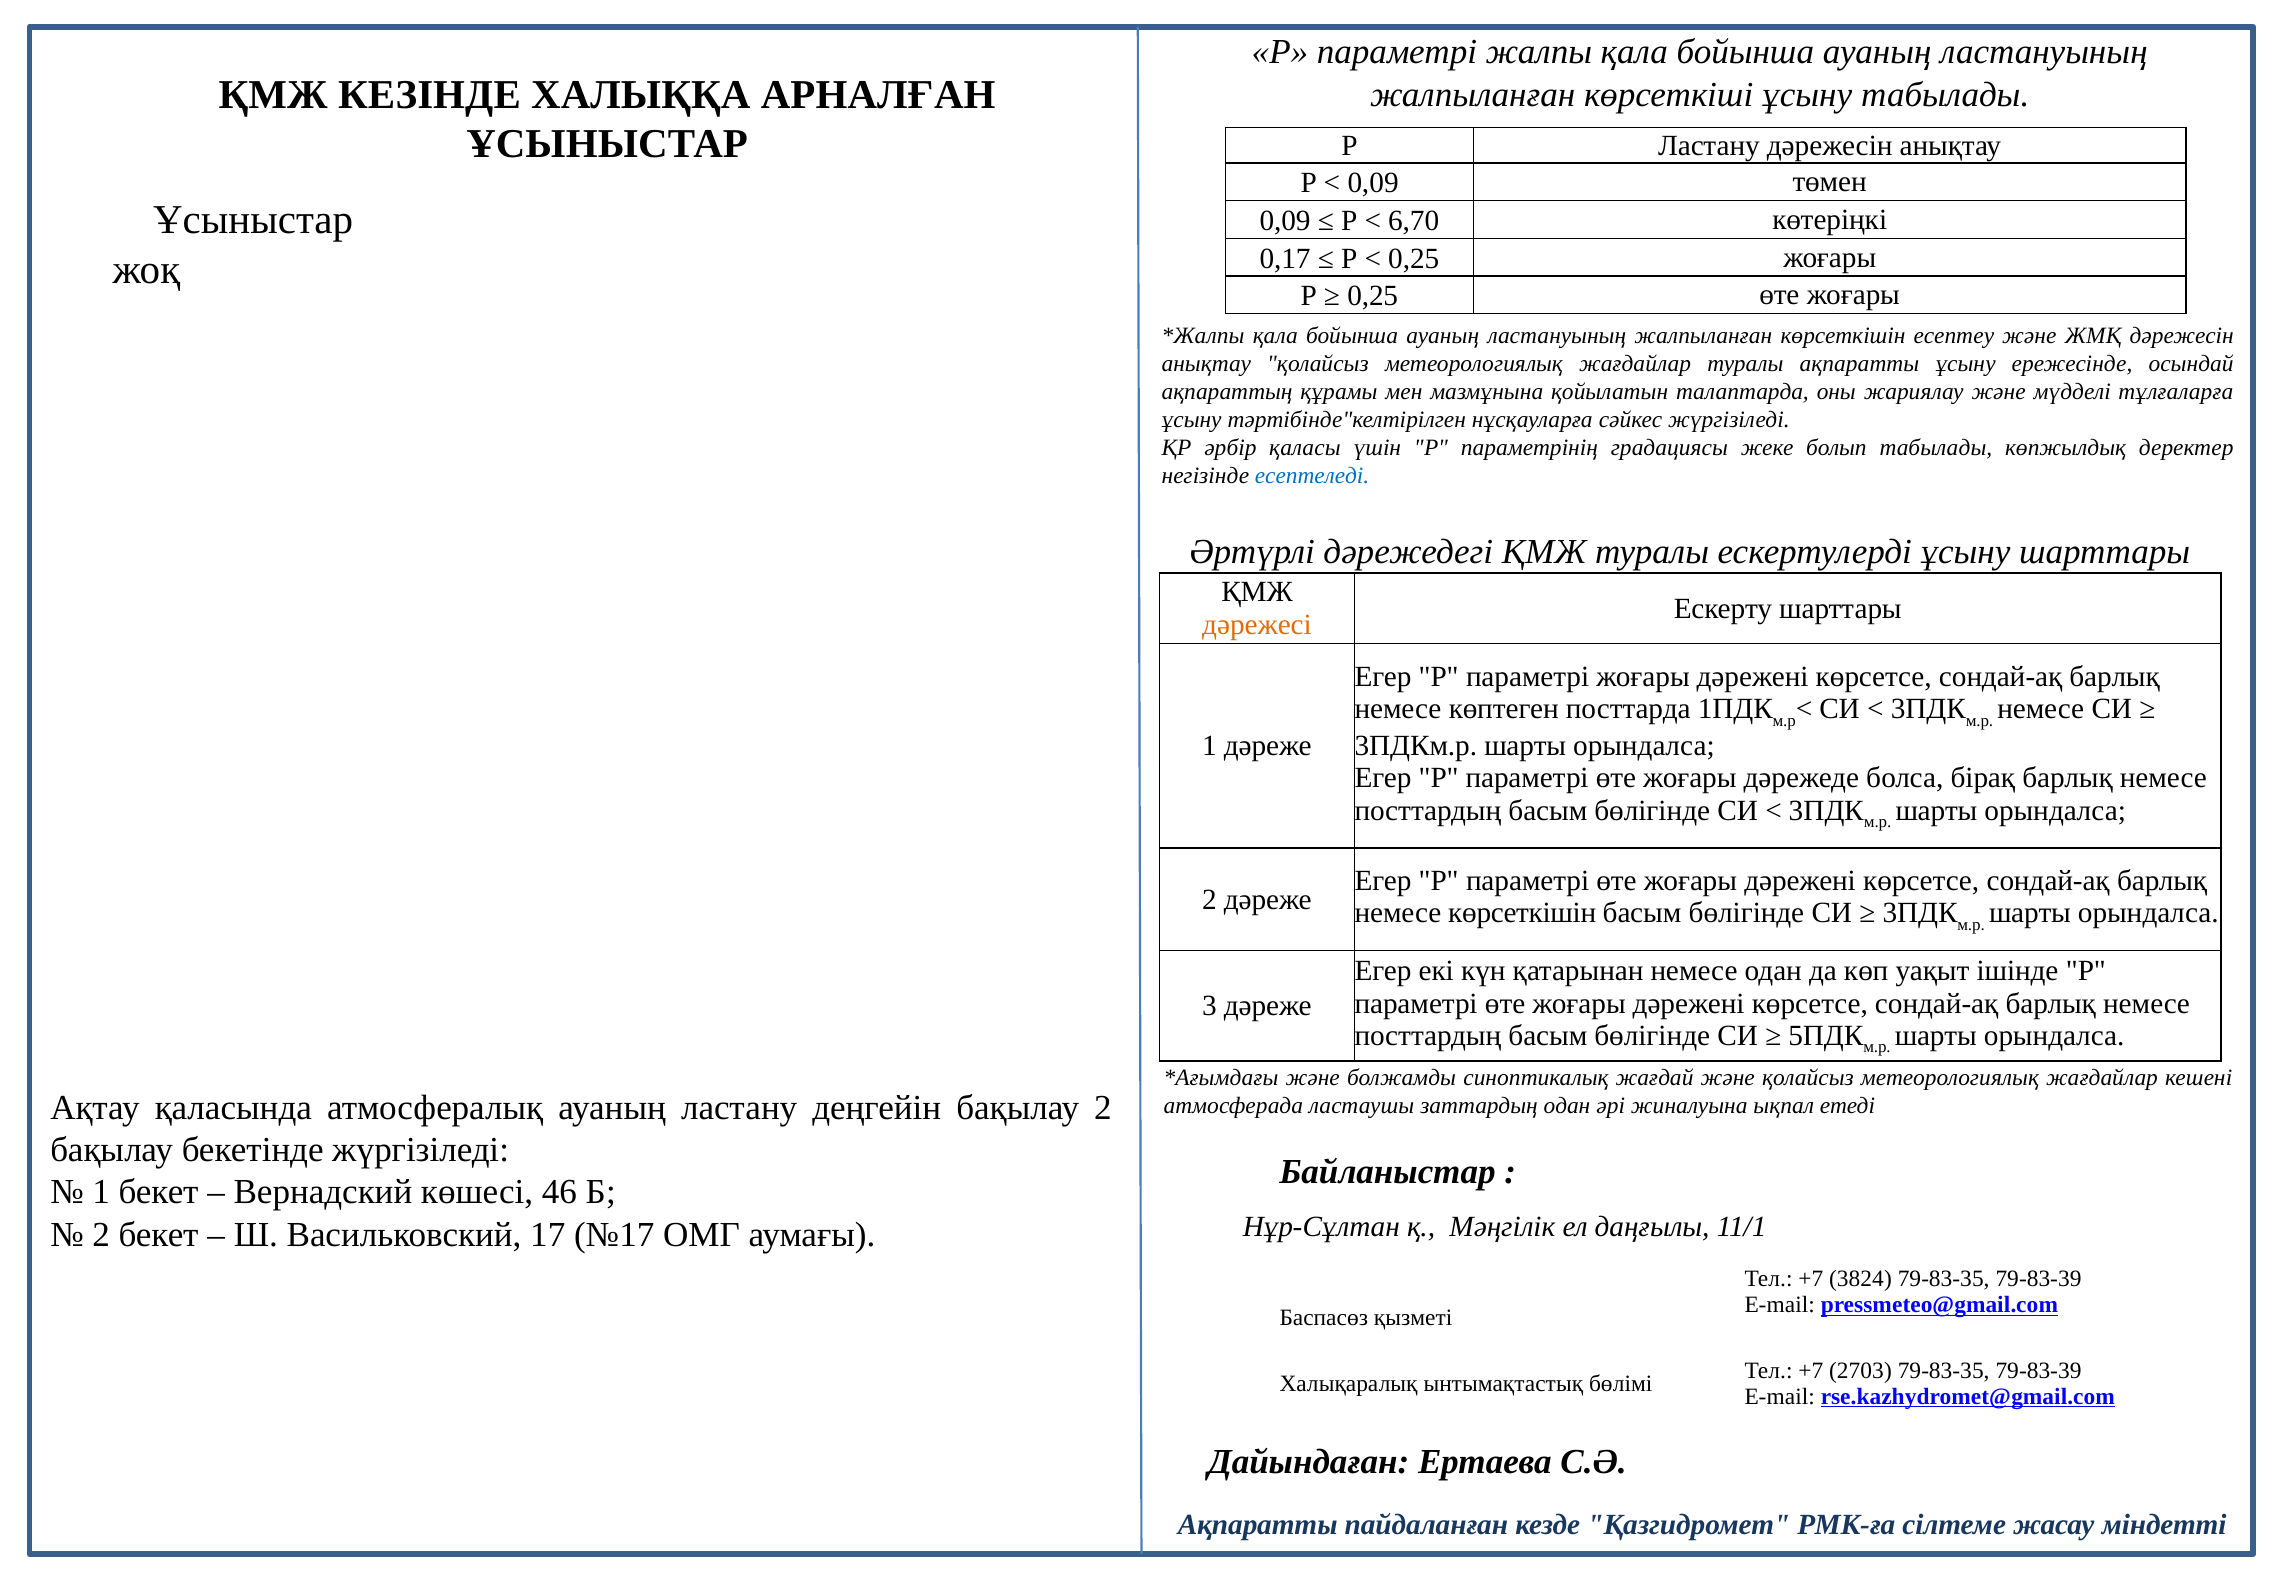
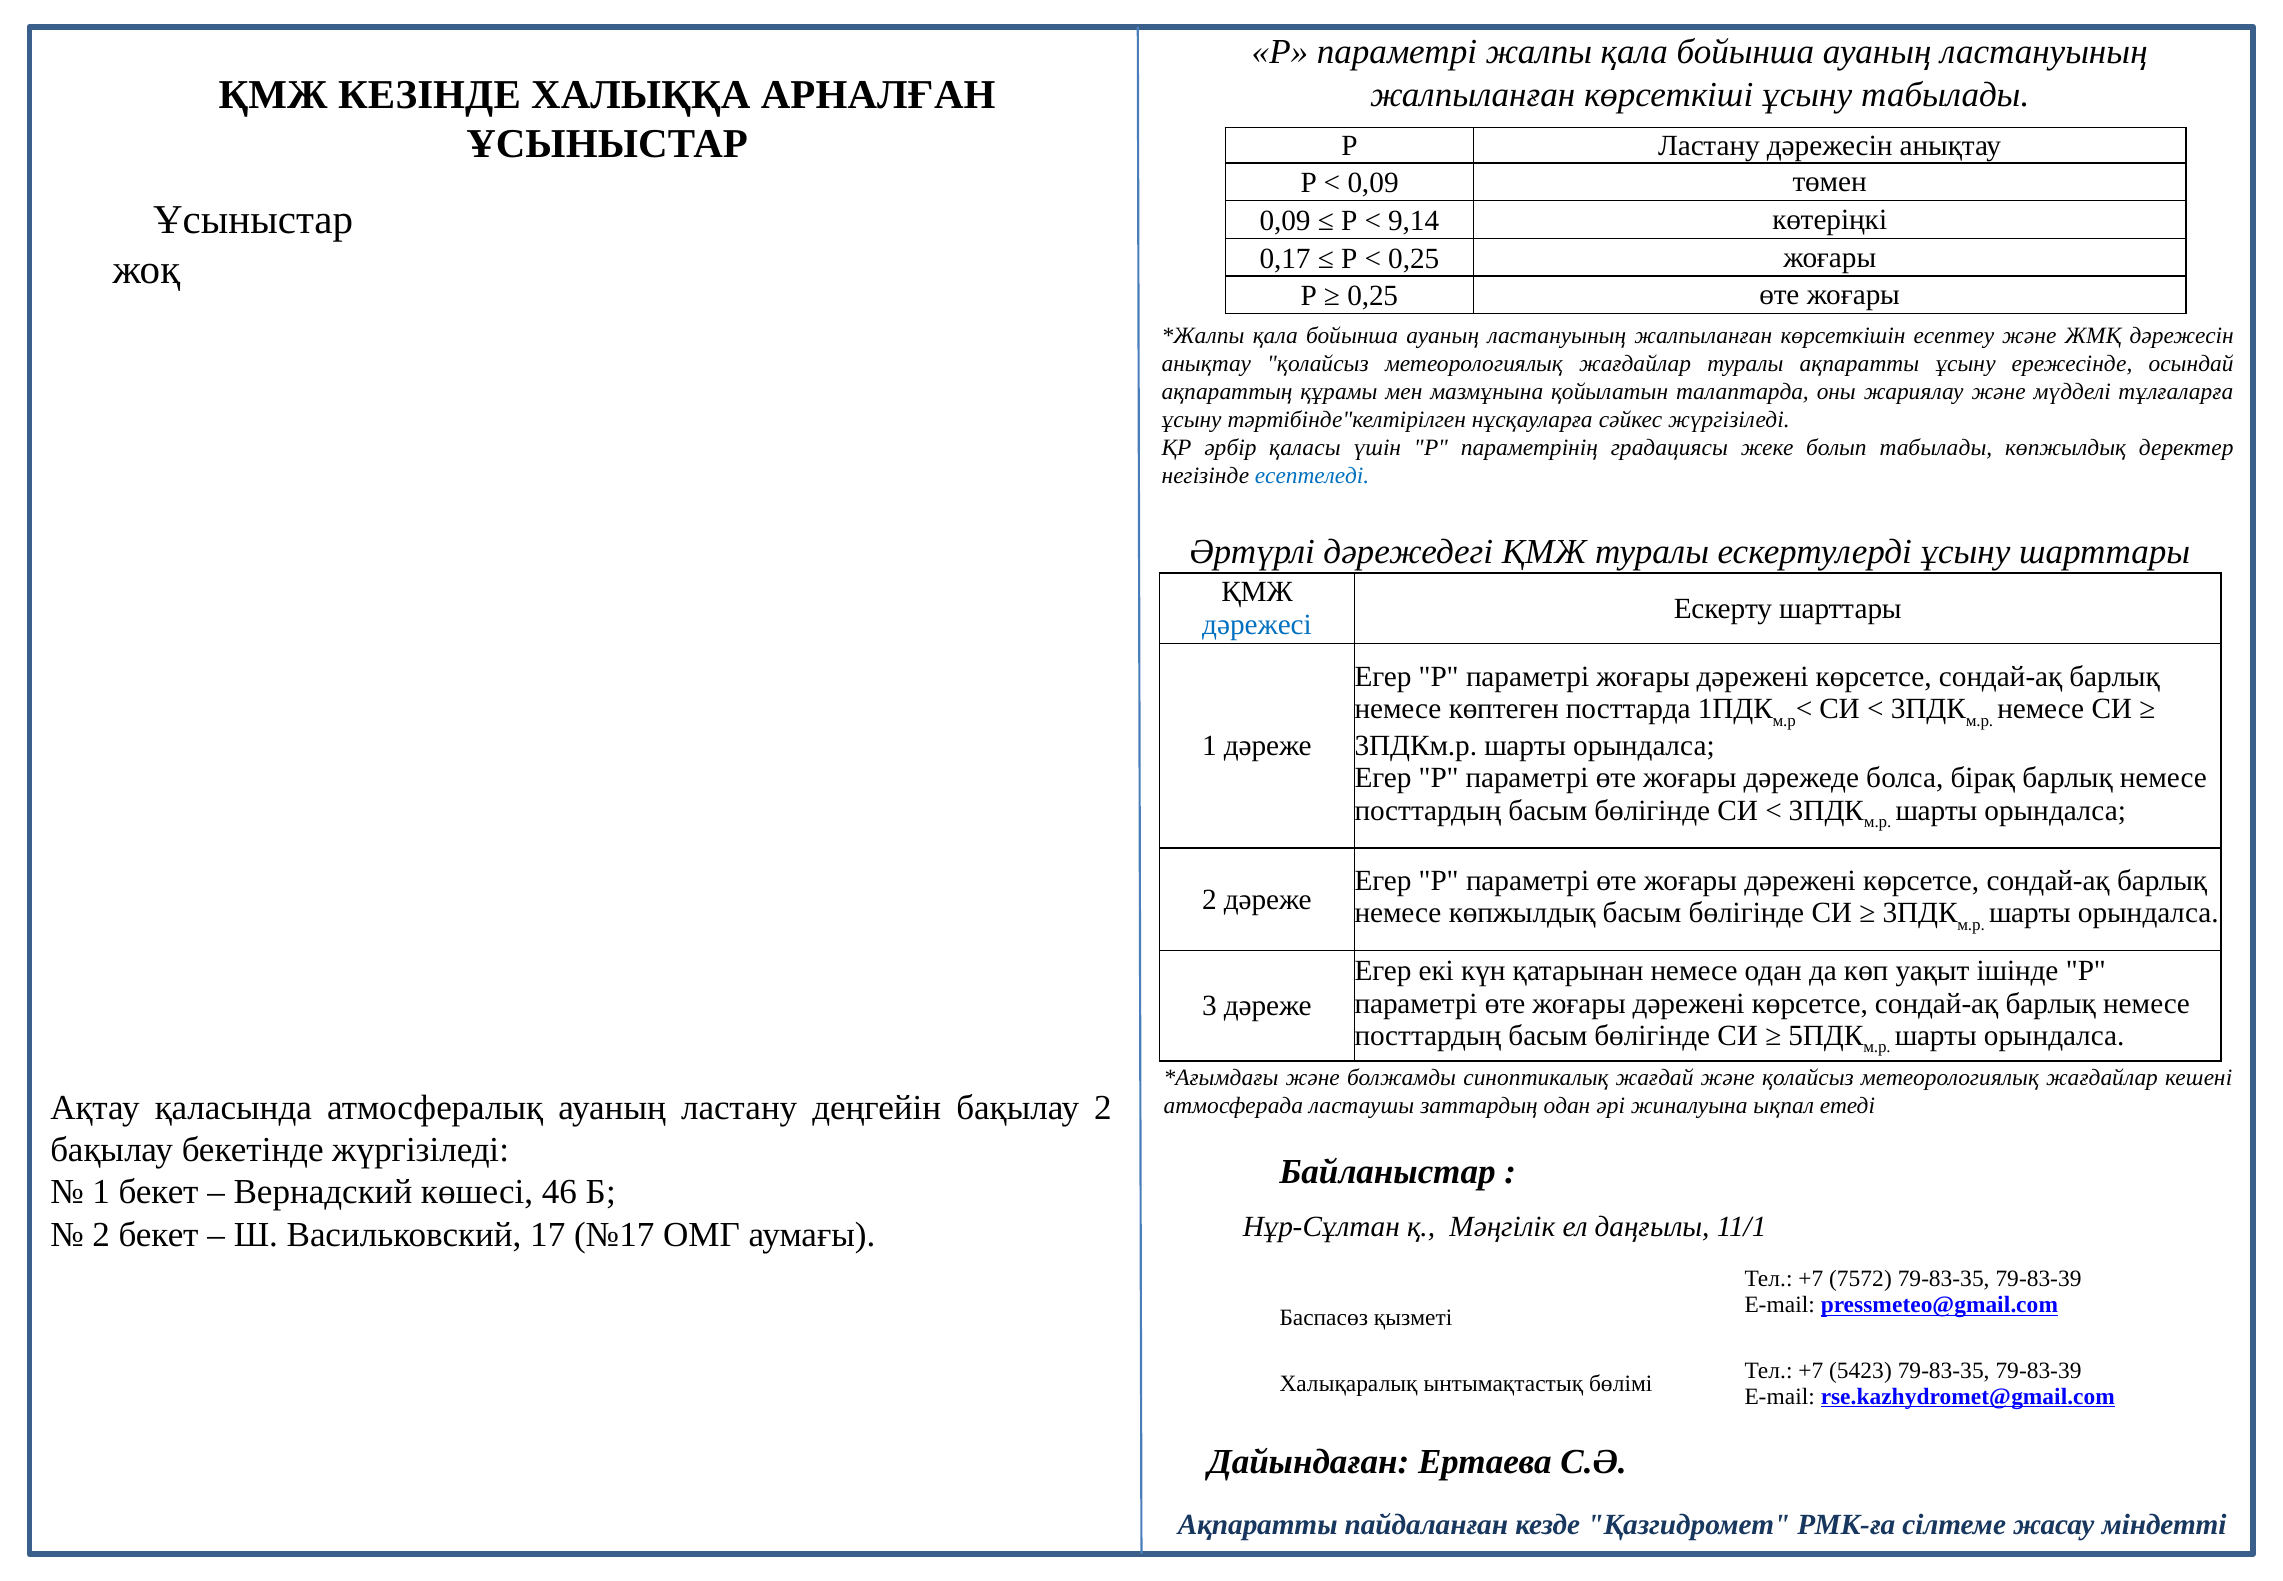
6,70: 6,70 -> 9,14 (1414, 221)
дәрежесі colour: orange -> blue (1257, 624)
немесе көрсеткішін: көрсеткішін -> көпжылдық (1522, 913)
3824: 3824 -> 7572 (1860, 1279)
2703: 2703 -> 5423 (1860, 1370)
